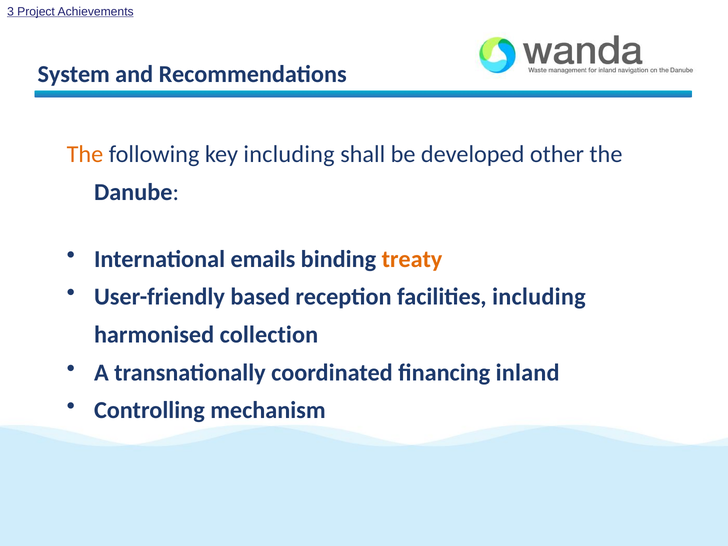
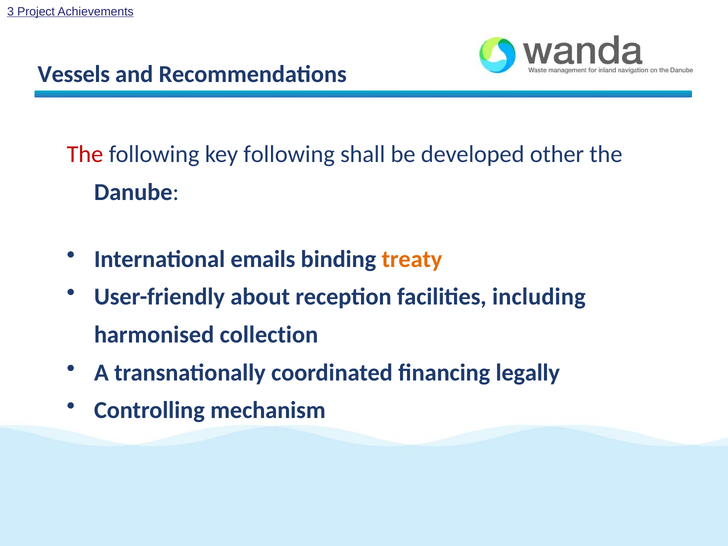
System: System -> Vessels (74, 74)
The colour: orange -> red (85, 154)
key including: including -> following (289, 154)
based: based -> about (260, 297)
inland: inland -> legally (528, 373)
